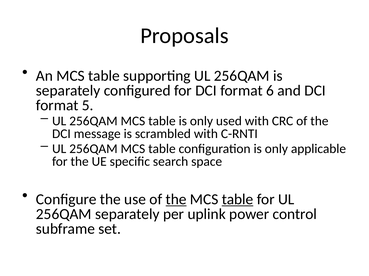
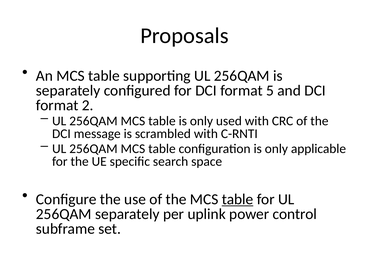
6: 6 -> 5 (270, 91)
5: 5 -> 2 (88, 106)
the underline: present -> none (176, 200)
